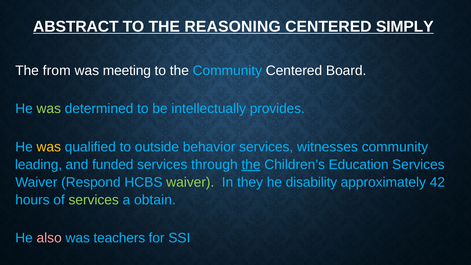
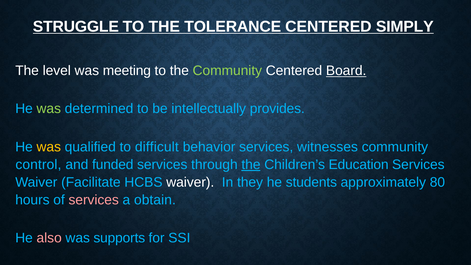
ABSTRACT: ABSTRACT -> STRUGGLE (76, 26)
REASONING: REASONING -> TOLERANCE (233, 26)
from: from -> level (57, 71)
Community colour: light blue -> light green (227, 71)
Board underline: none -> present (346, 71)
outside: outside -> difficult (157, 147)
leading: leading -> control (38, 165)
Respond: Respond -> Facilitate (91, 182)
waiver colour: light green -> white (190, 182)
disability: disability -> students (311, 182)
42: 42 -> 80 (437, 182)
services colour: light green -> pink (94, 200)
teachers: teachers -> supports (119, 238)
